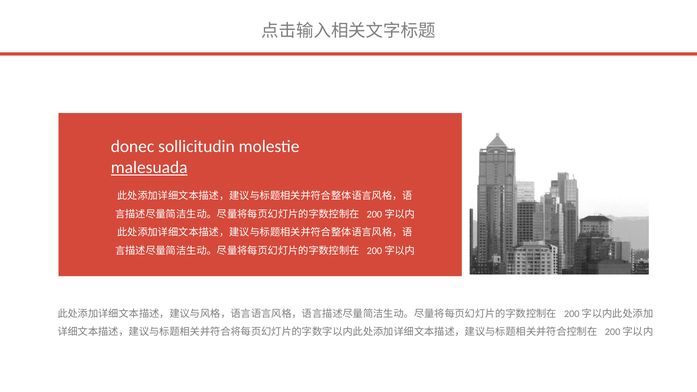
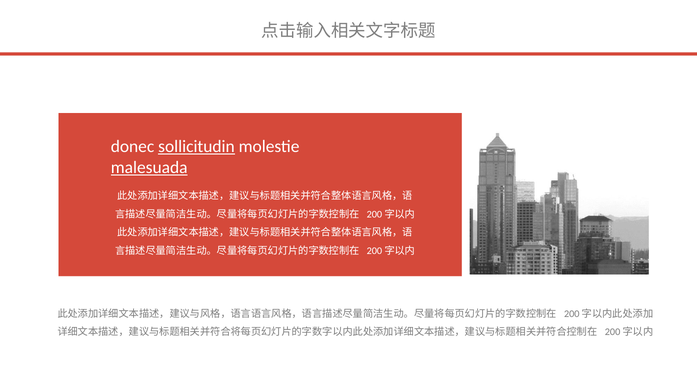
sollicitudin underline: none -> present (196, 147)
